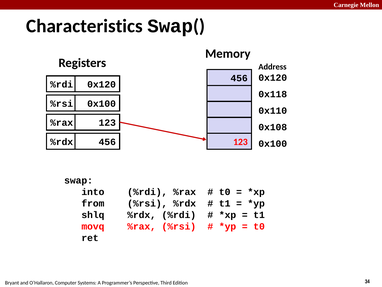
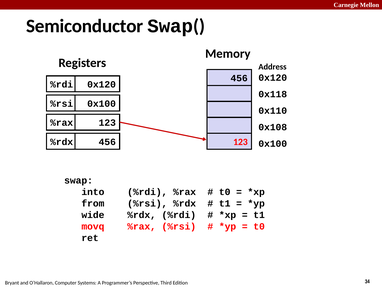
Characteristics: Characteristics -> Semiconductor (85, 26)
shlq: shlq -> wide (93, 215)
